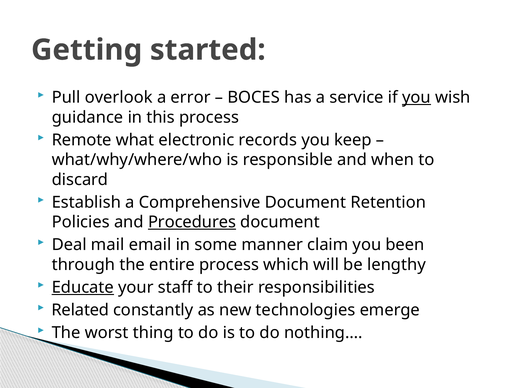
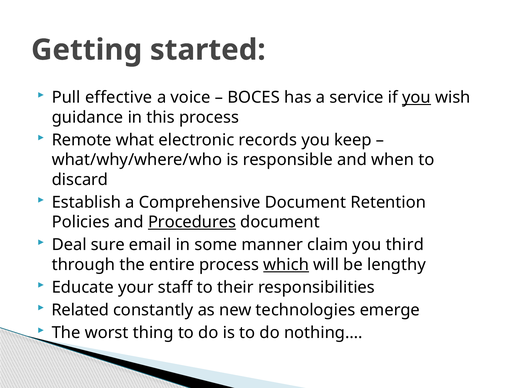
overlook: overlook -> effective (119, 98)
error: error -> voice (191, 98)
mail: mail -> sure (108, 245)
been: been -> third (405, 245)
which underline: none -> present (286, 265)
Educate underline: present -> none (83, 288)
